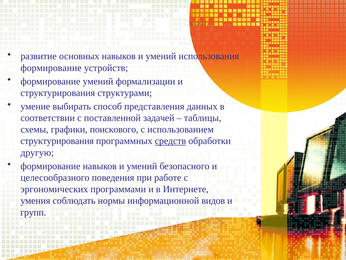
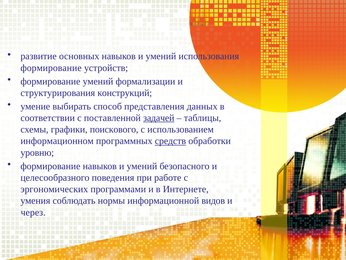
структурами: структурами -> конструкций (125, 93)
задачей underline: none -> present (159, 118)
структурирования: структурирования -> информационном (57, 141)
другую: другую -> уровню (37, 152)
групп: групп -> через (33, 212)
